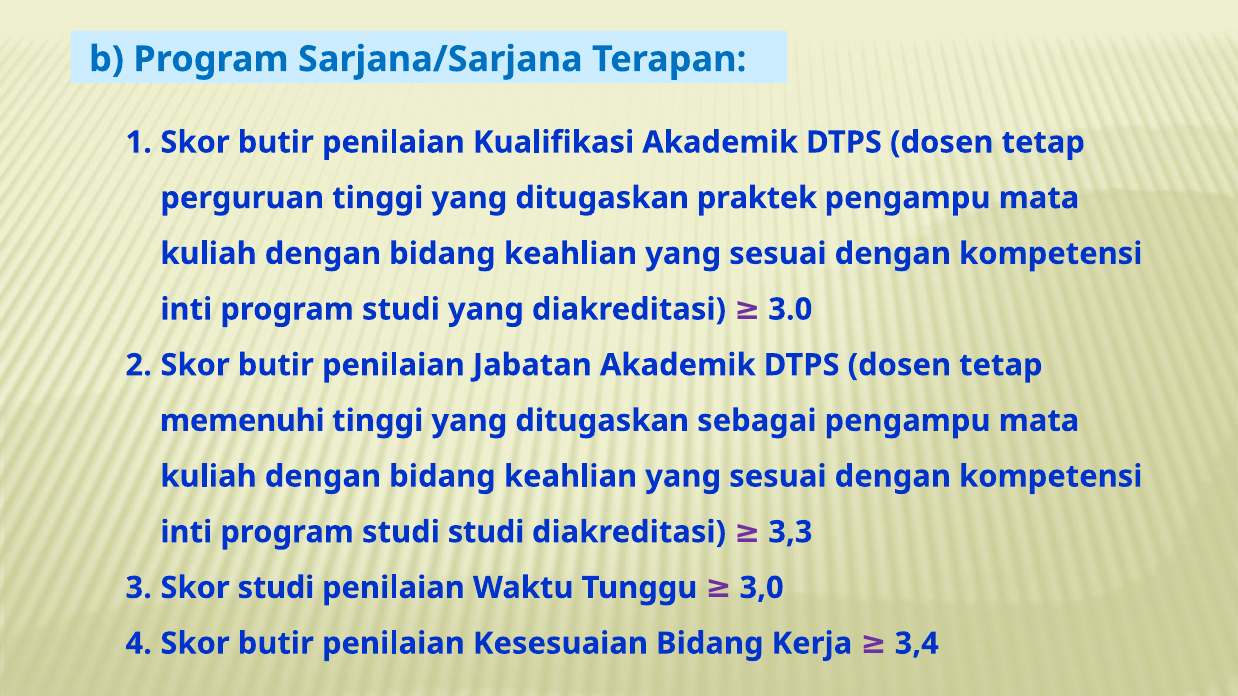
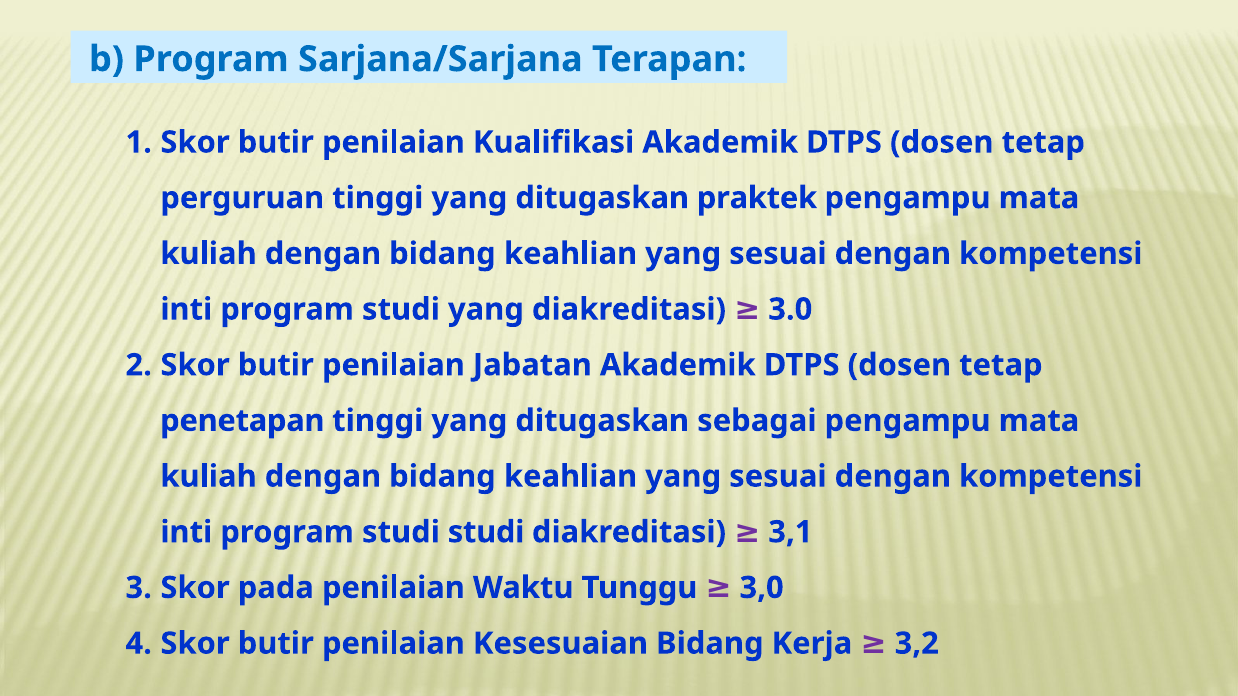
memenuhi: memenuhi -> penetapan (242, 421)
3,3: 3,3 -> 3,1 (790, 532)
Skor studi: studi -> pada (276, 588)
3,4: 3,4 -> 3,2 (917, 644)
